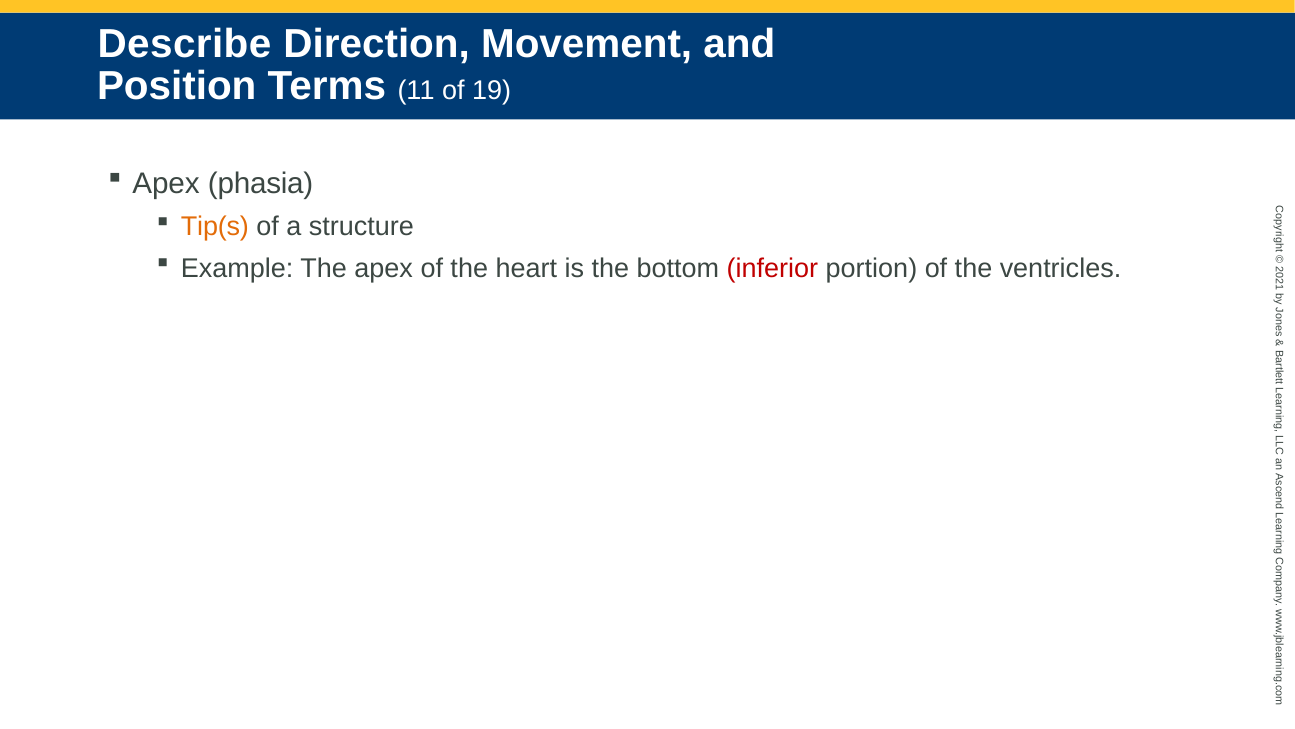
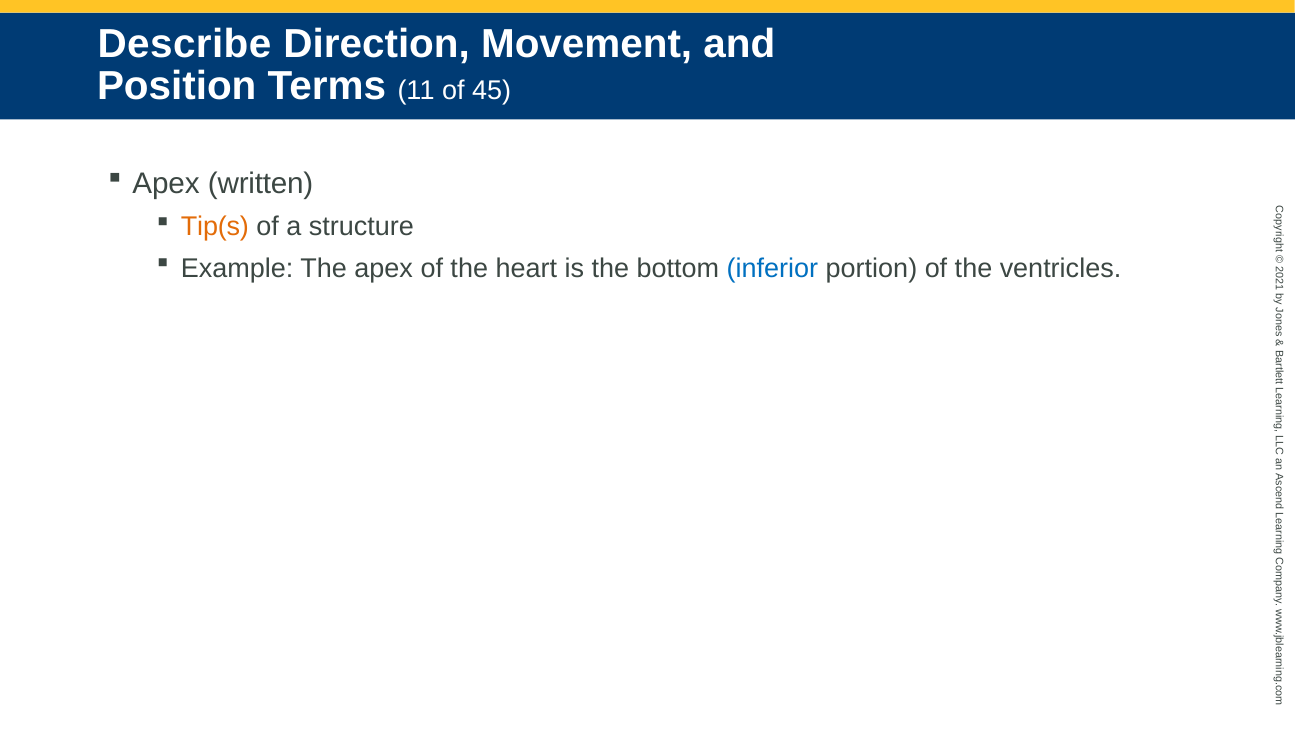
19: 19 -> 45 (492, 90)
phasia: phasia -> written (261, 183)
inferior colour: red -> blue (772, 268)
